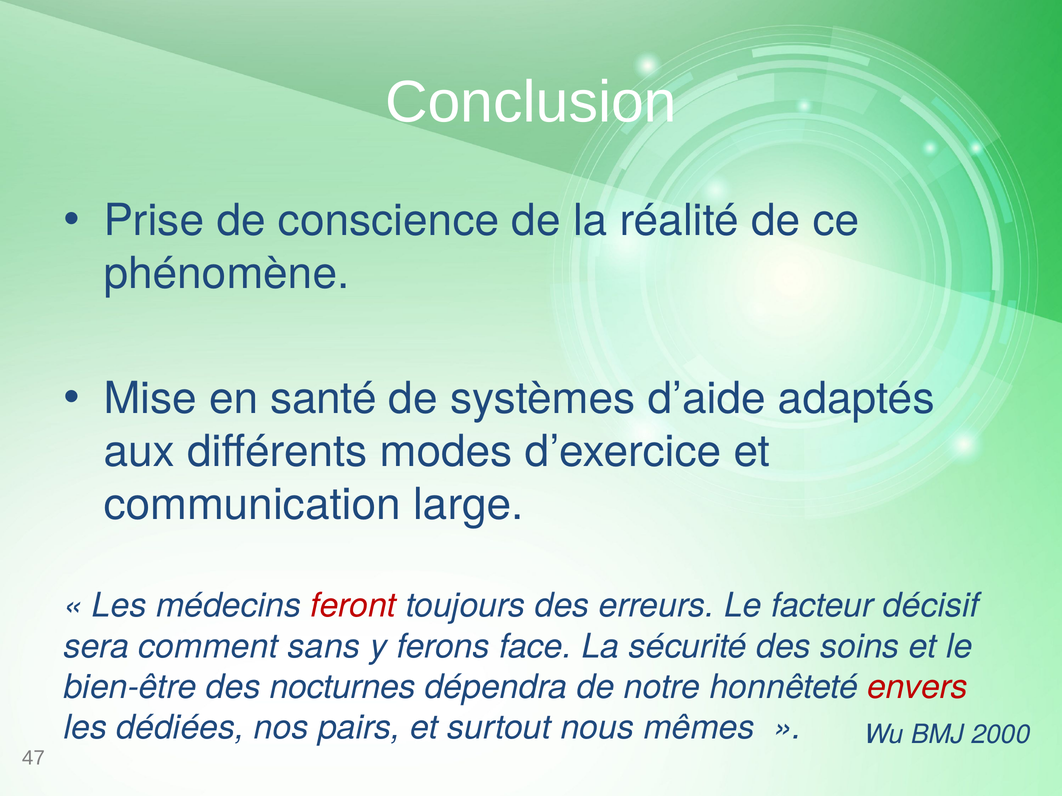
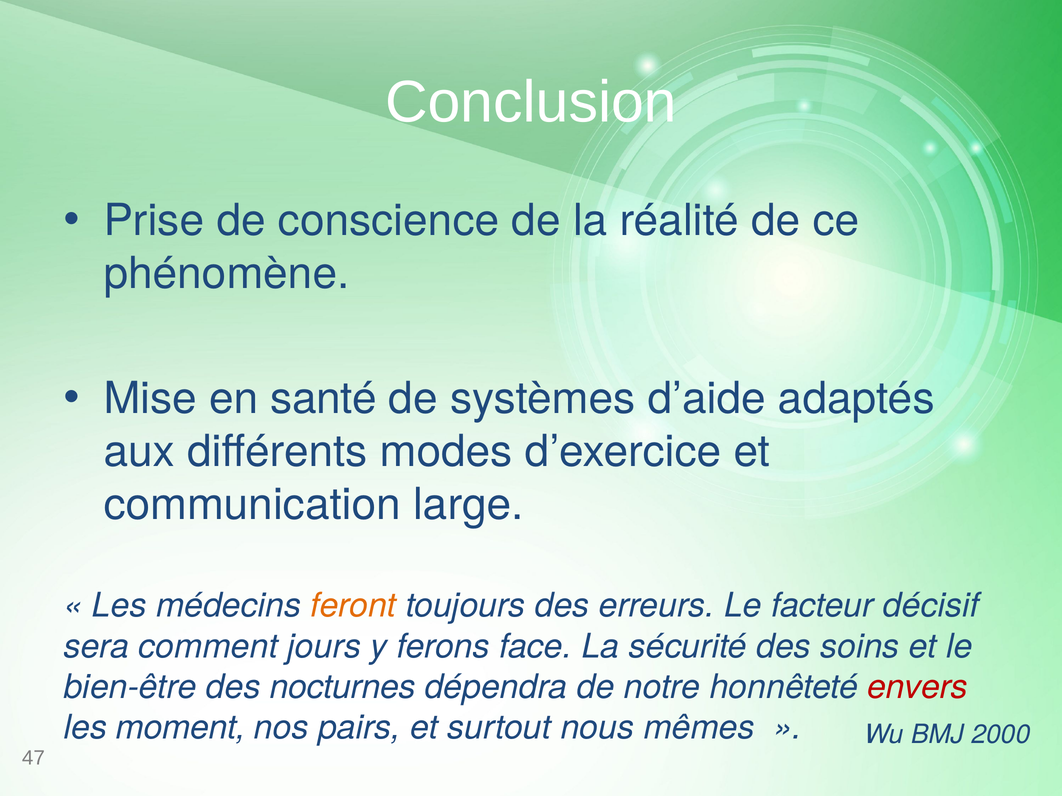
feront colour: red -> orange (353, 606)
sans: sans -> jours (324, 647)
dédiées: dédiées -> moment (181, 728)
